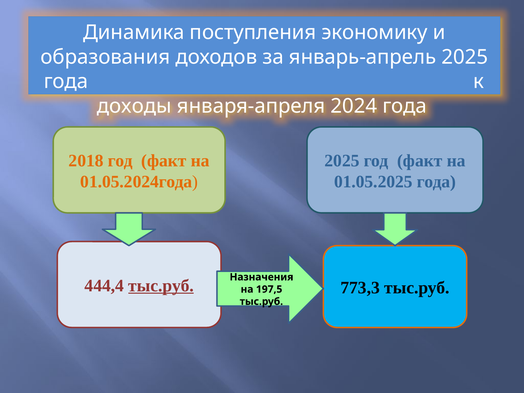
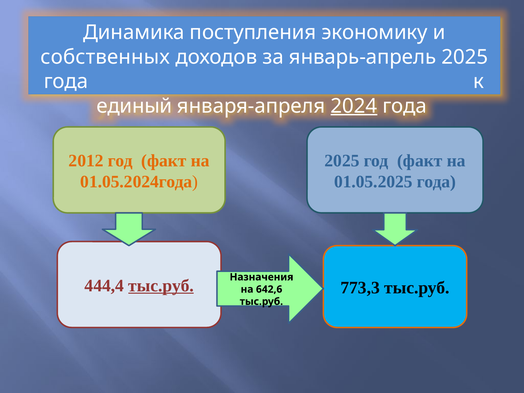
образования: образования -> собственных (105, 57)
доходы: доходы -> единый (134, 106)
2024 underline: none -> present (354, 106)
2018: 2018 -> 2012 (86, 161)
197,5: 197,5 -> 642,6 (269, 289)
